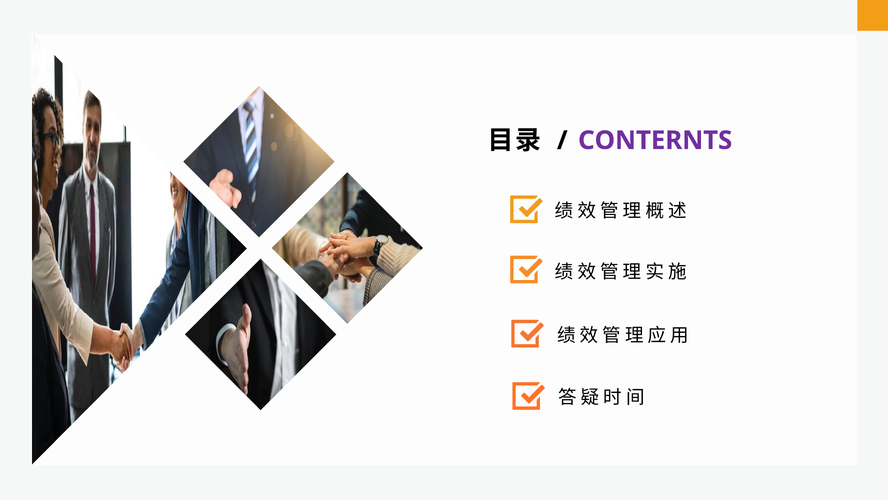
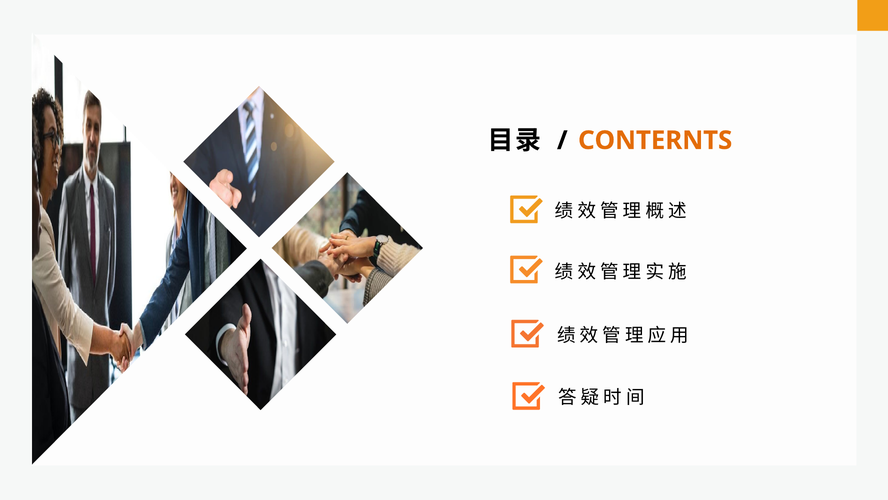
CONTERNTS colour: purple -> orange (655, 140)
